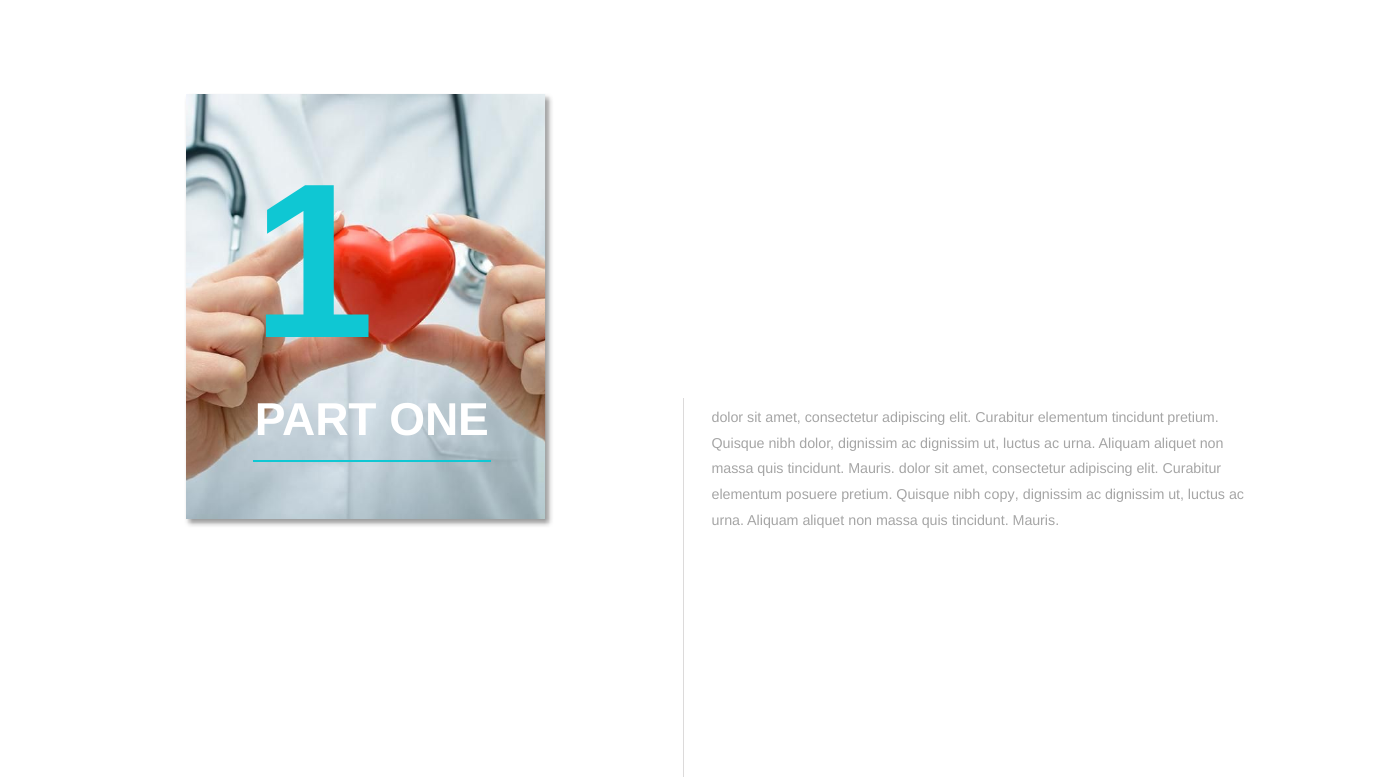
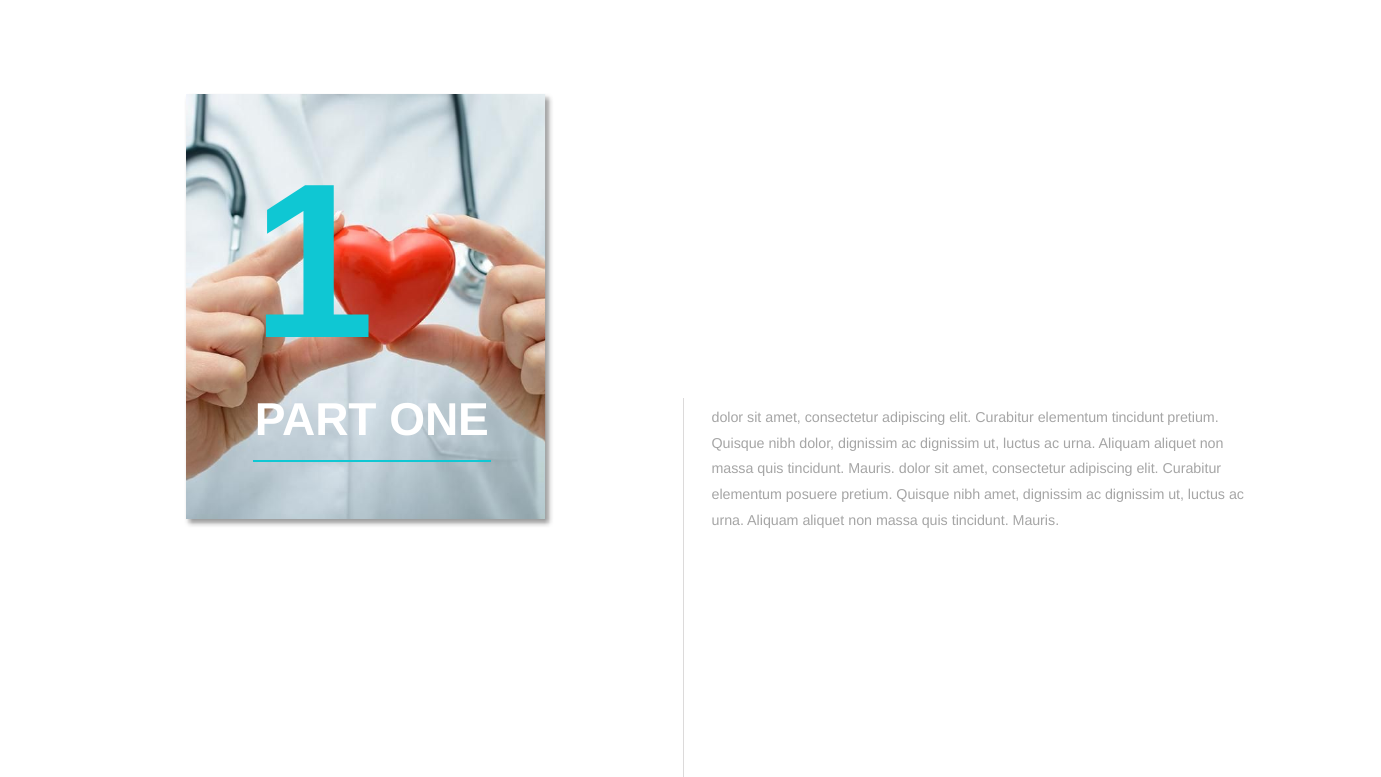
nibh copy: copy -> amet (1002, 495)
